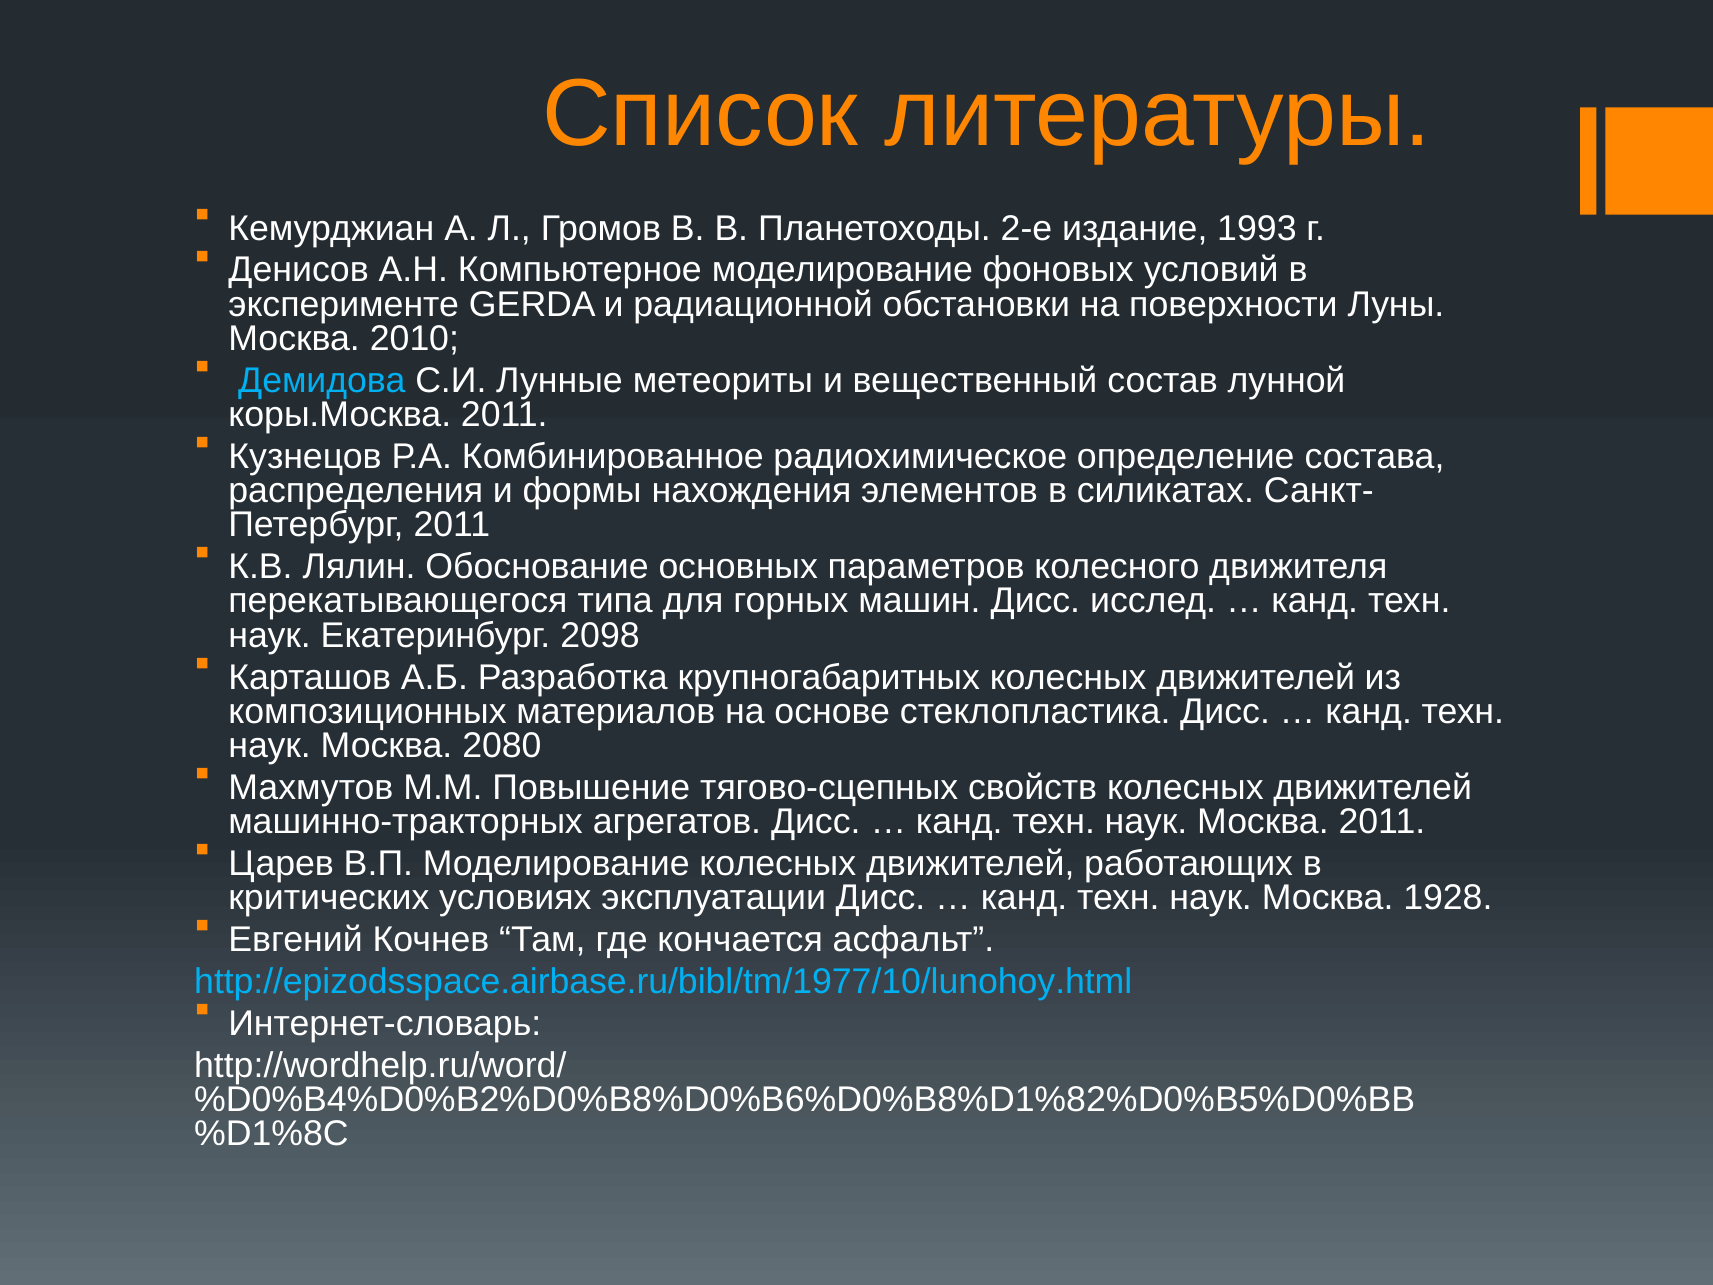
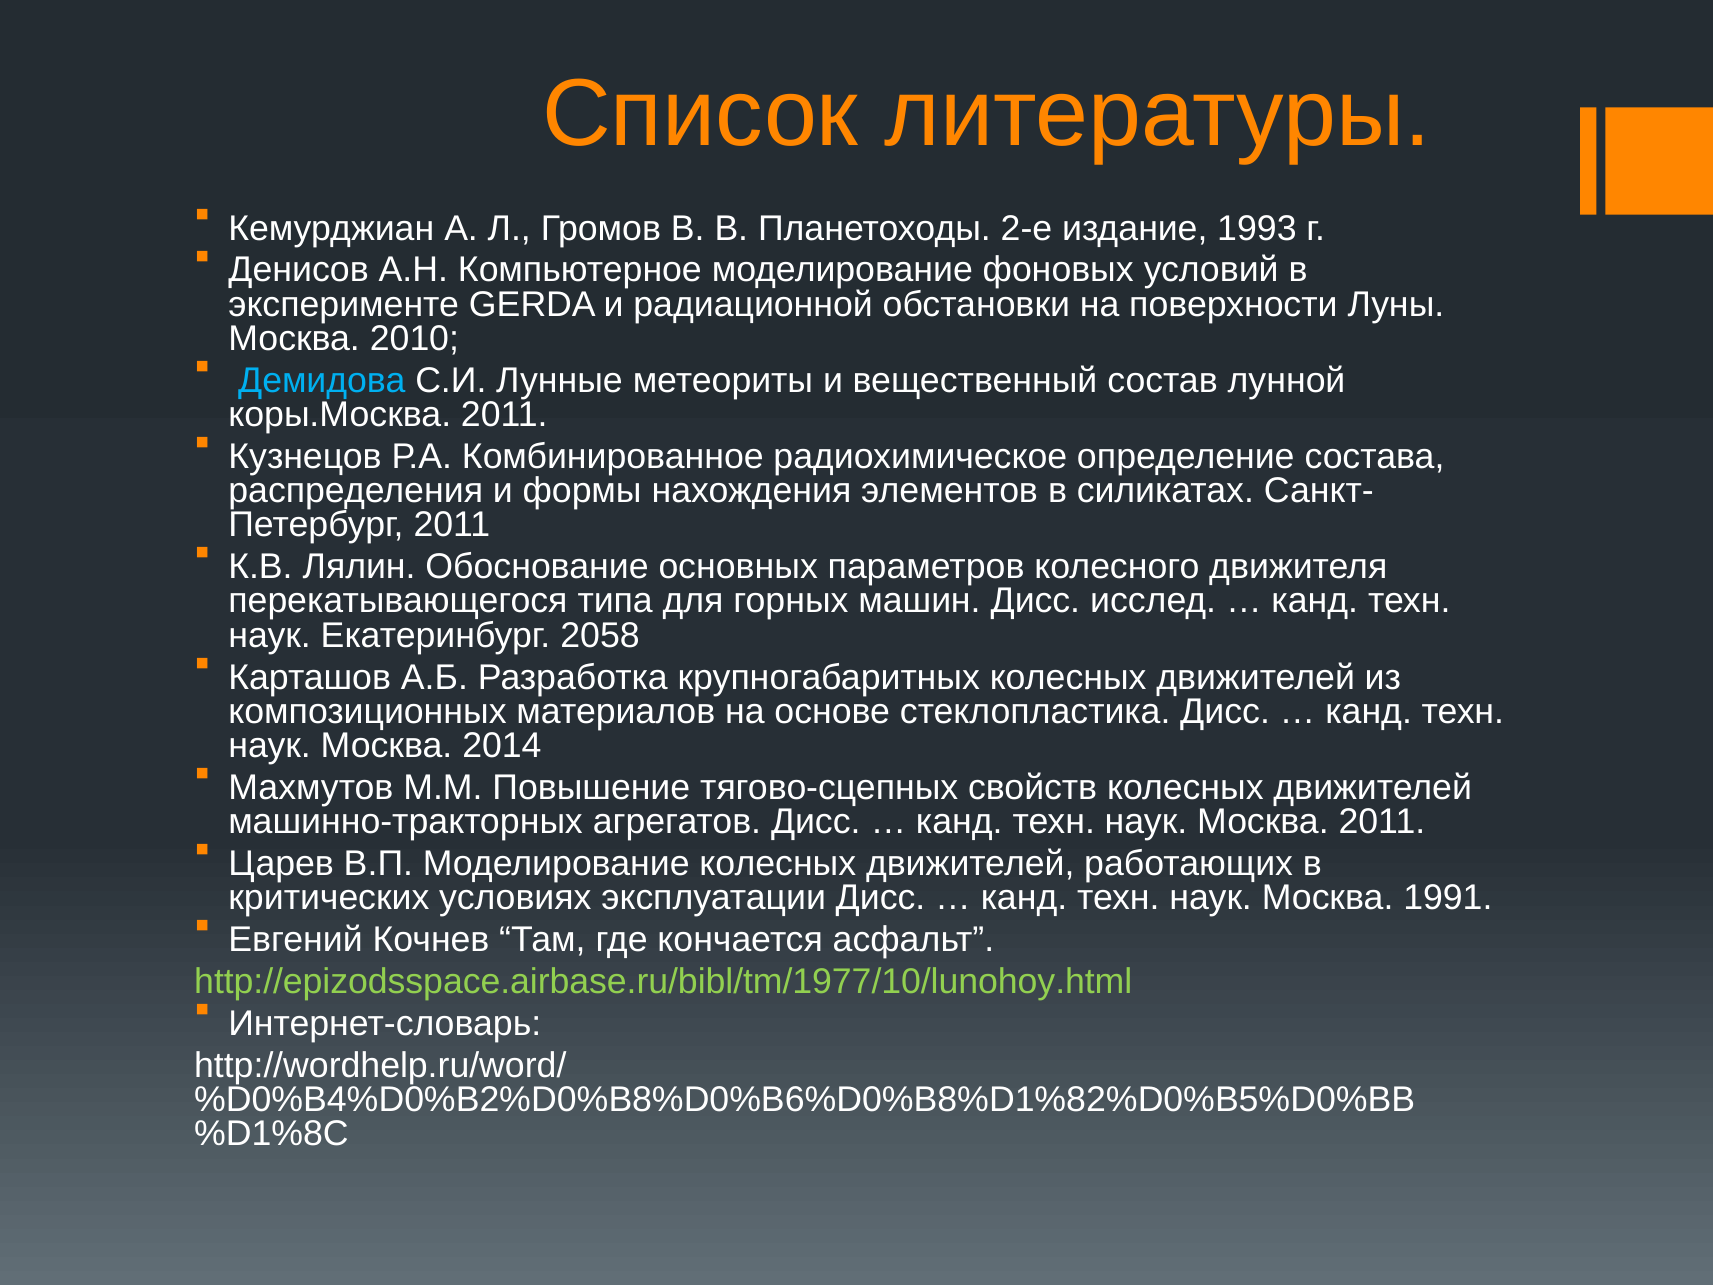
2098: 2098 -> 2058 (600, 635)
2080: 2080 -> 2014 (502, 746)
1928: 1928 -> 1991 (1448, 898)
http://epizodsspace.airbase.ru/bibl/tm/1977/10/lunohoy.html colour: light blue -> light green (663, 981)
